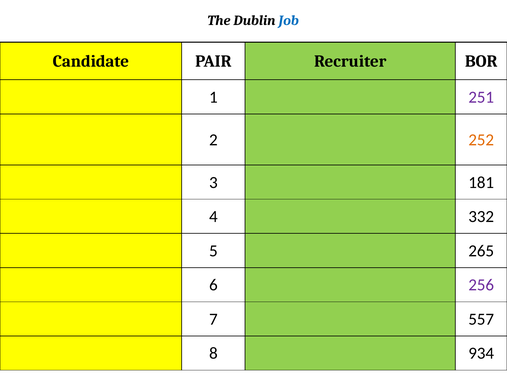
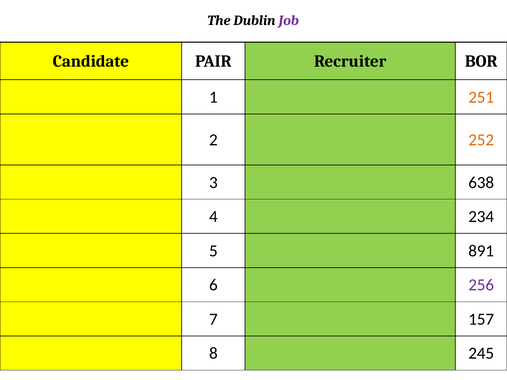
Job colour: blue -> purple (289, 20)
251 colour: purple -> orange (481, 97)
181: 181 -> 638 (481, 183)
332: 332 -> 234 (481, 217)
265: 265 -> 891 (481, 251)
557: 557 -> 157 (481, 319)
934: 934 -> 245 (481, 354)
